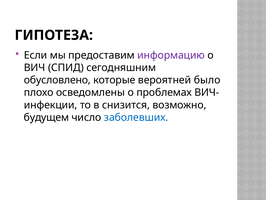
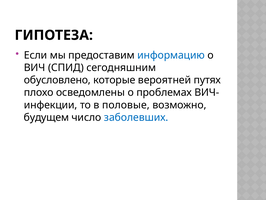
информацию colour: purple -> blue (171, 55)
было: было -> путях (207, 80)
снизится: снизится -> половые (126, 105)
